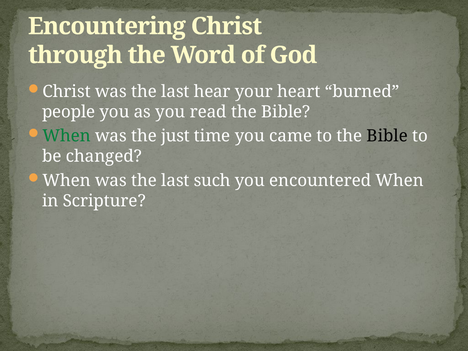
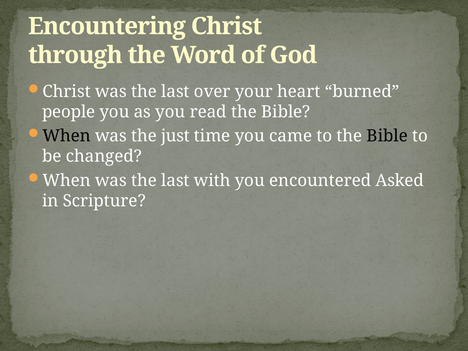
hear: hear -> over (212, 92)
When colour: green -> black (67, 136)
such: such -> with (212, 181)
encountered When: When -> Asked (400, 181)
